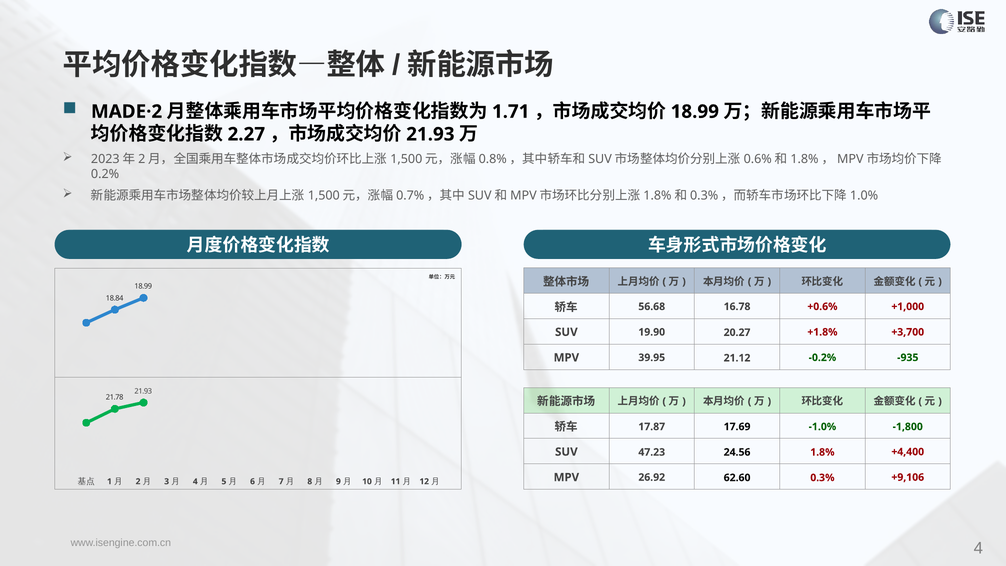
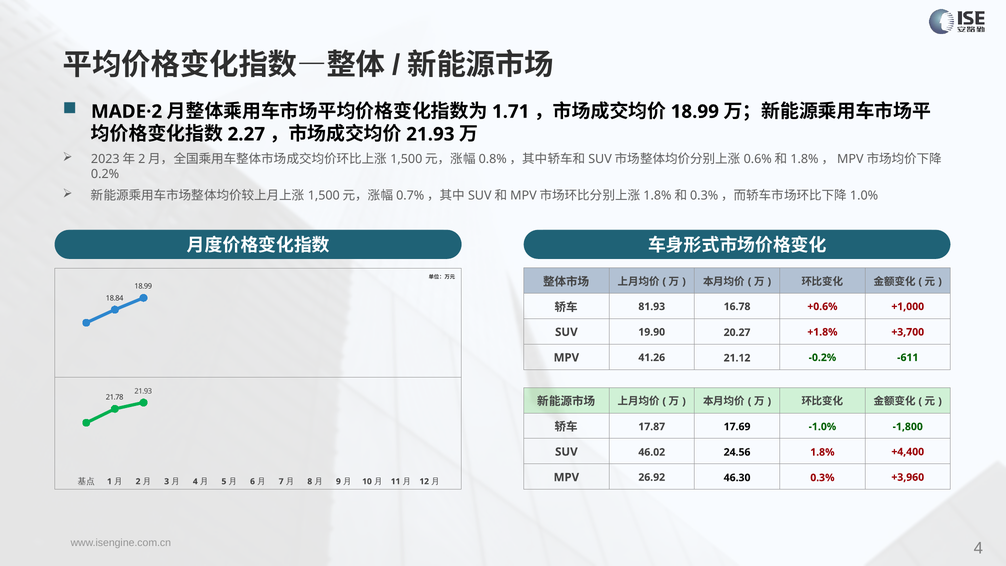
56.68: 56.68 -> 81.93 (652, 307)
39.95: 39.95 -> 41.26 (652, 358)
-935: -935 -> -611 (908, 358)
47.23: 47.23 -> 46.02 (652, 452)
62.60: 62.60 -> 46.30 (737, 478)
+9,106: +9,106 -> +3,960 (908, 477)
